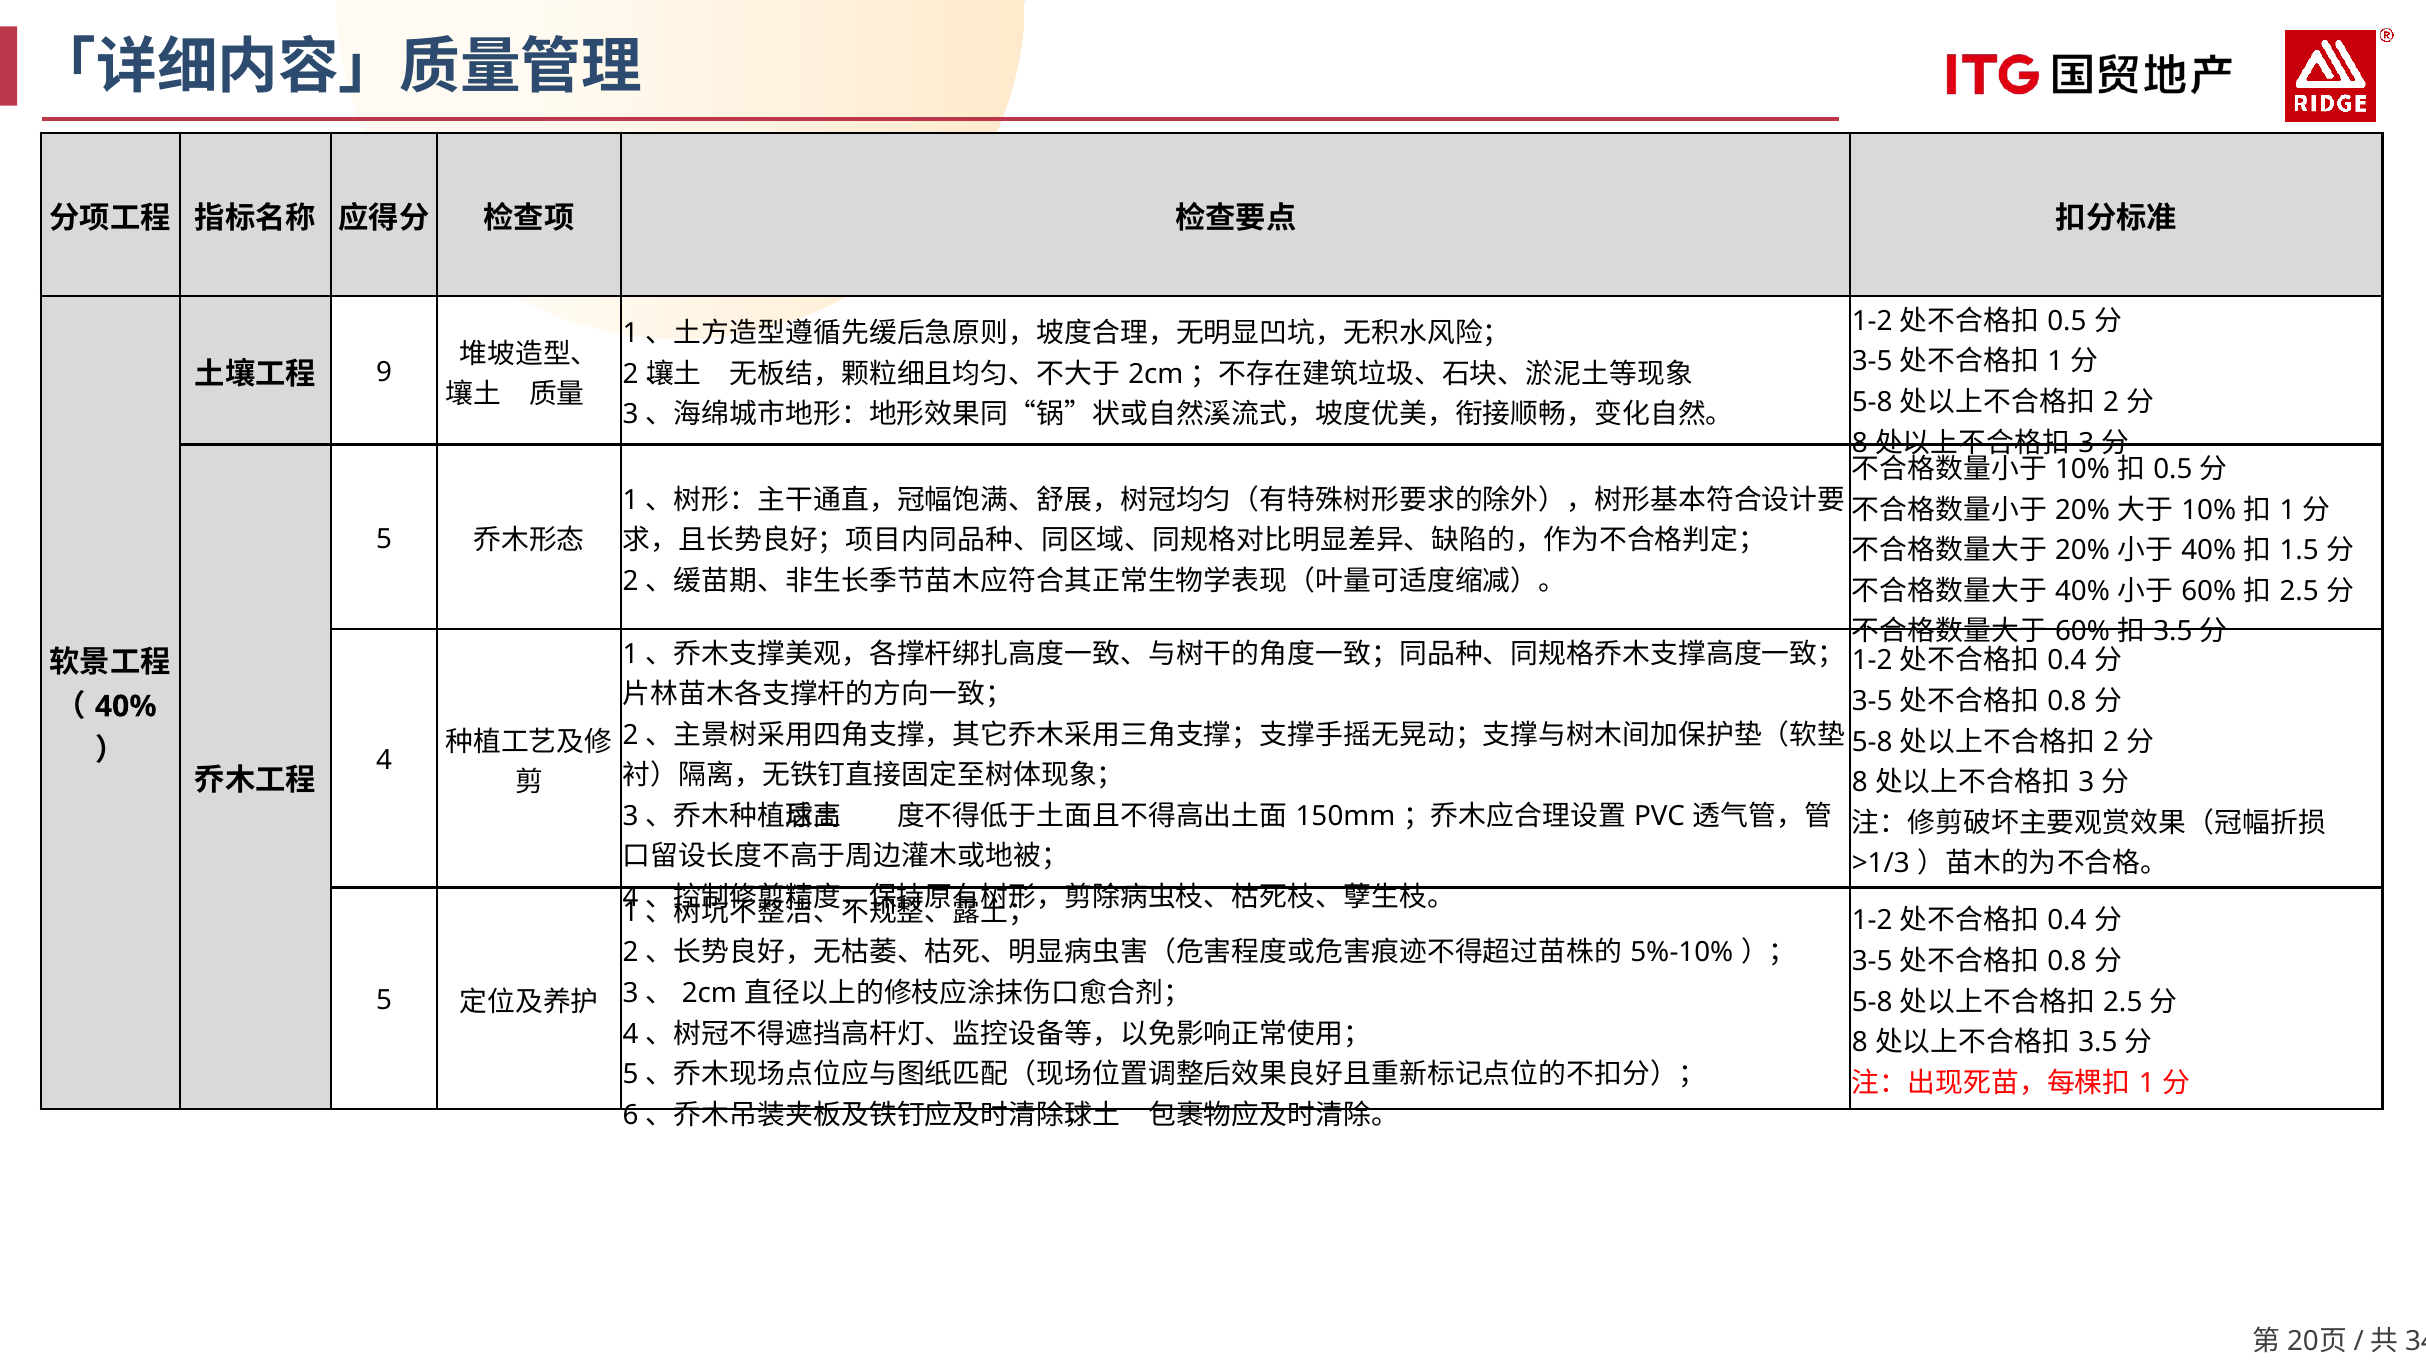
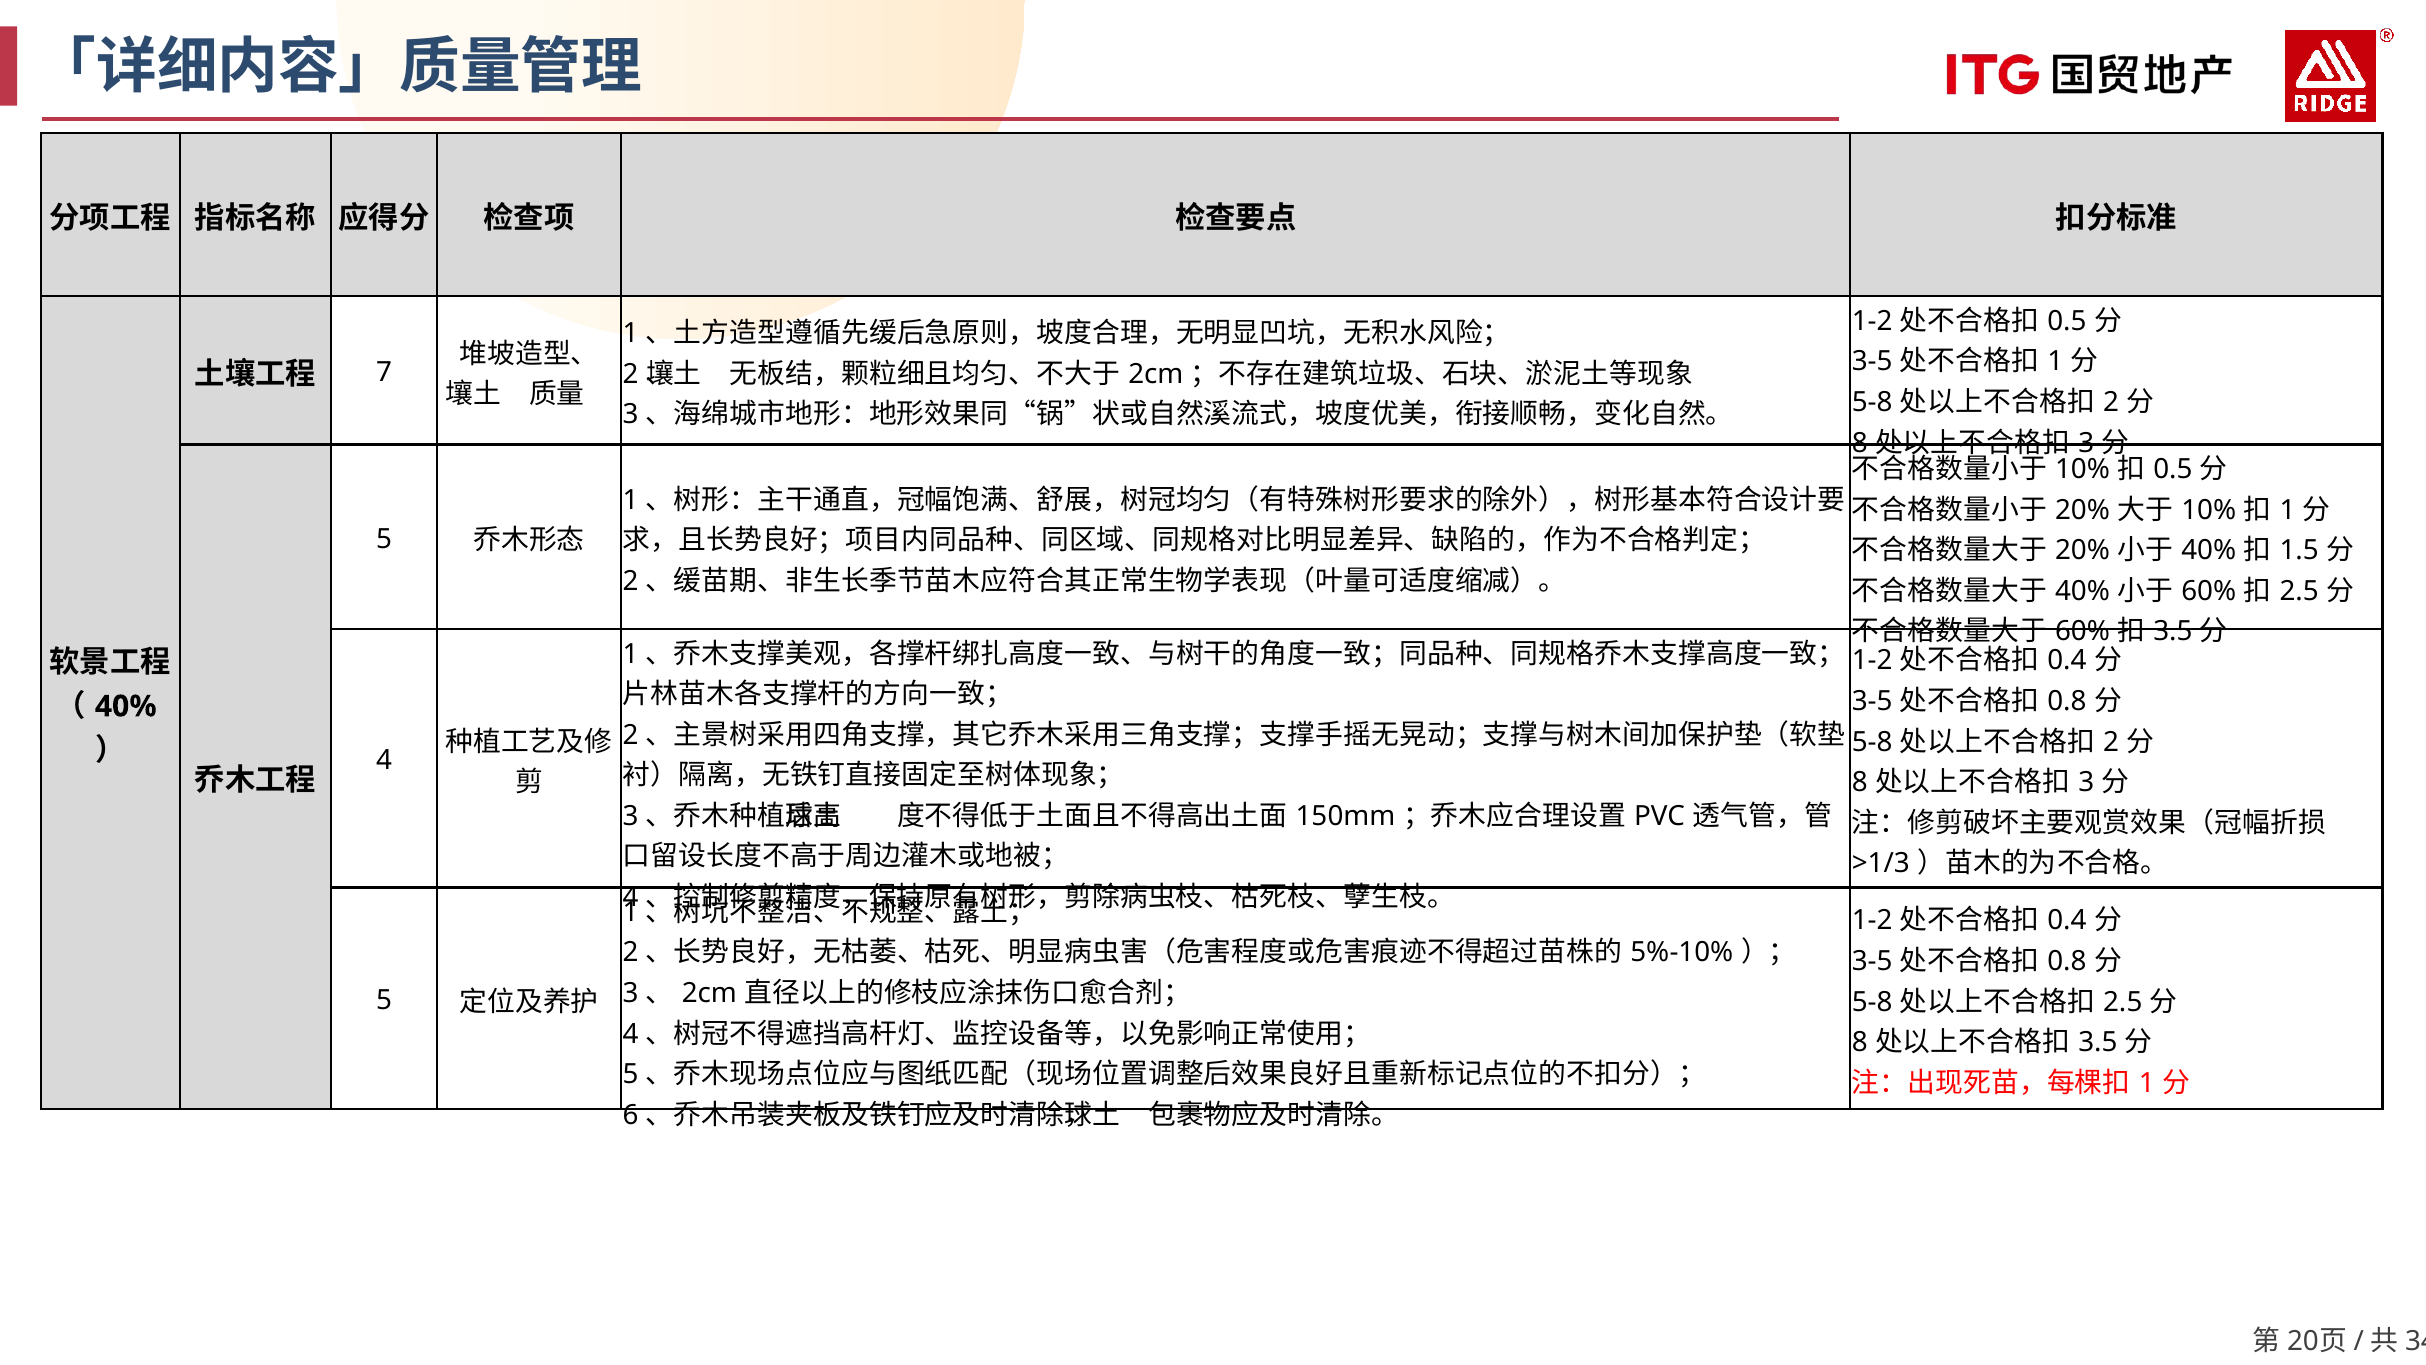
9: 9 -> 7 (384, 373)
